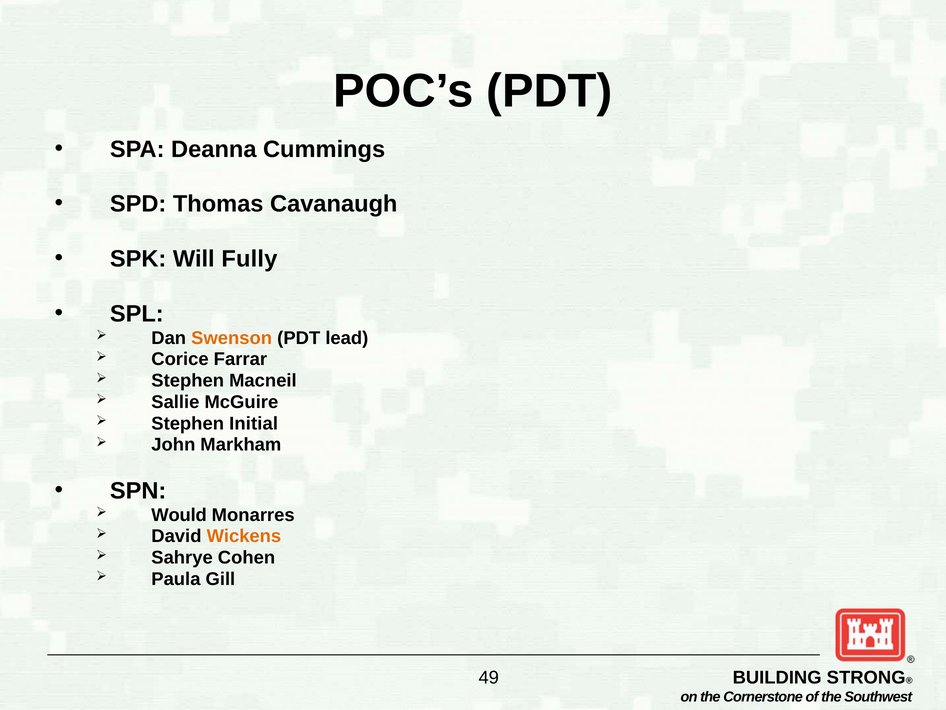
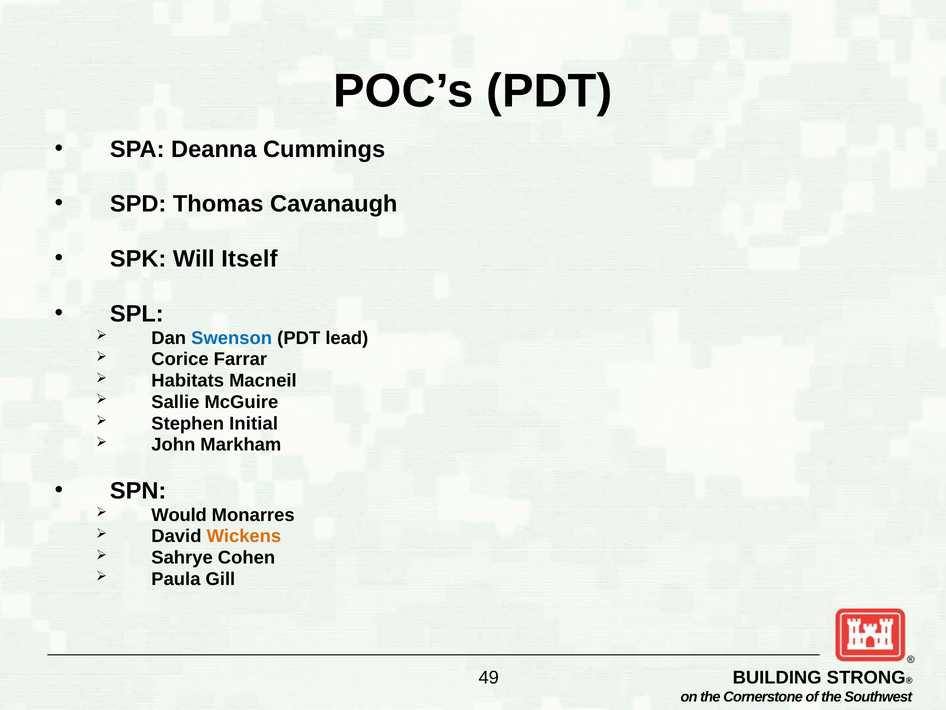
Fully: Fully -> Itself (249, 259)
Swenson colour: orange -> blue (232, 338)
Stephen: Stephen -> Habitats (188, 380)
